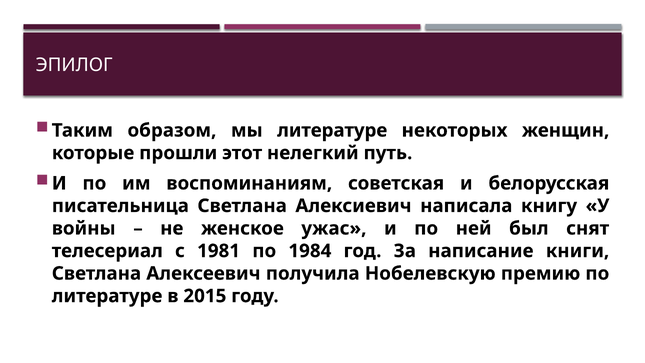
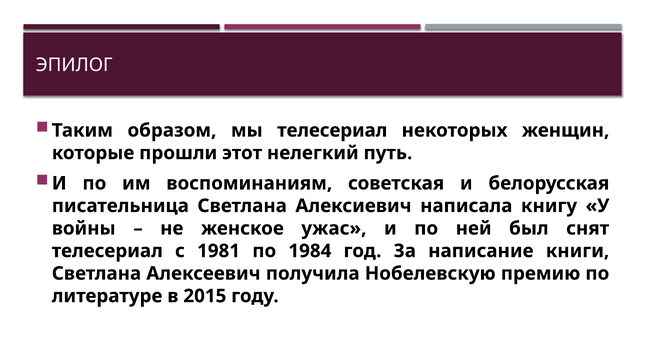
мы литературе: литературе -> телесериал (332, 130)
